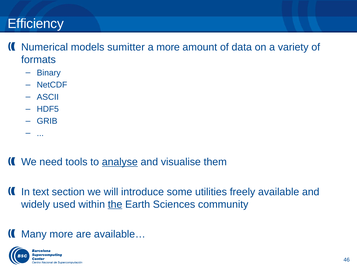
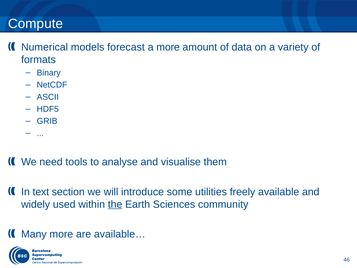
Efficiency: Efficiency -> Compute (36, 24)
sumitter: sumitter -> forecast (126, 47)
analyse underline: present -> none (120, 162)
